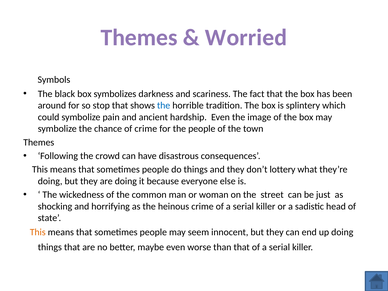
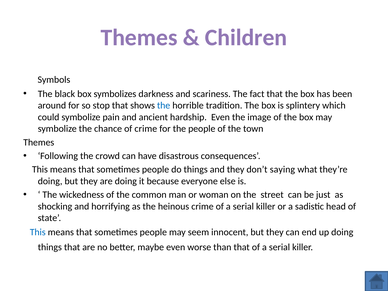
Worried: Worried -> Children (246, 38)
lottery: lottery -> saying (282, 169)
This colour: orange -> blue (38, 232)
